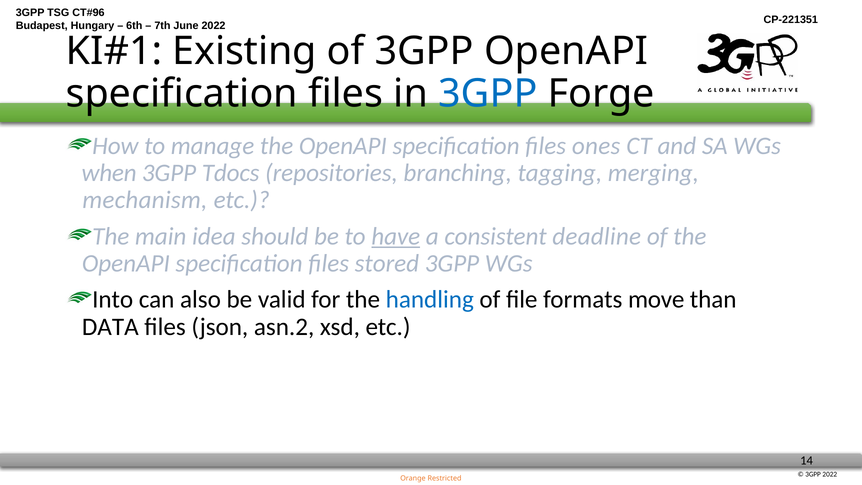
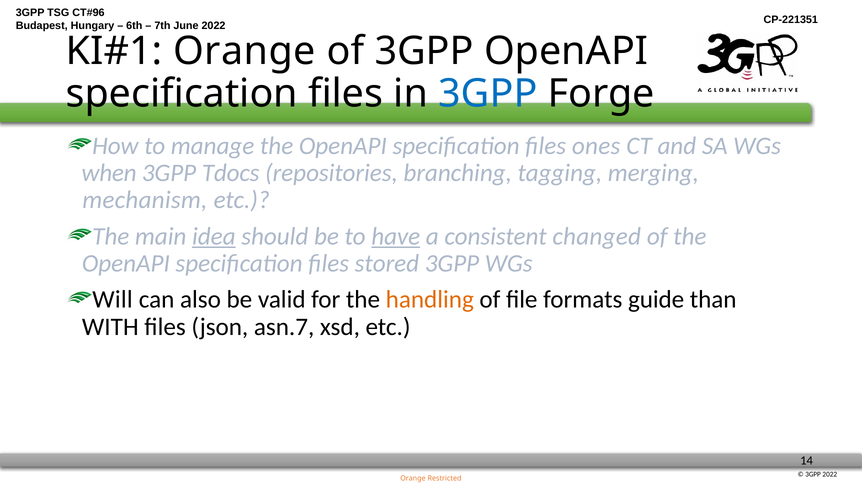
Existing: Existing -> Orange (244, 51)
idea underline: none -> present (214, 236)
deadline: deadline -> changed (597, 236)
Into: Into -> Will (113, 299)
handling colour: blue -> orange (430, 299)
move: move -> guide (656, 299)
DATA: DATA -> WITH (110, 327)
asn.2: asn.2 -> asn.7 (284, 327)
